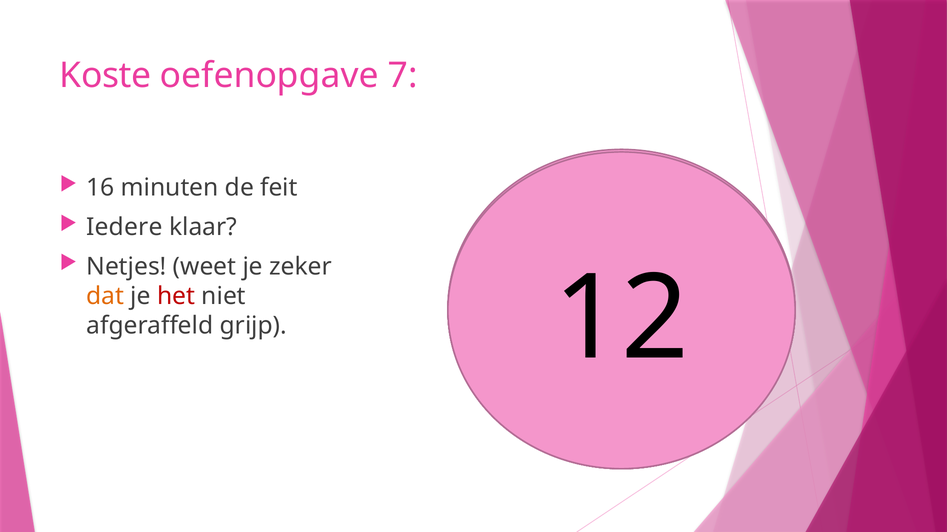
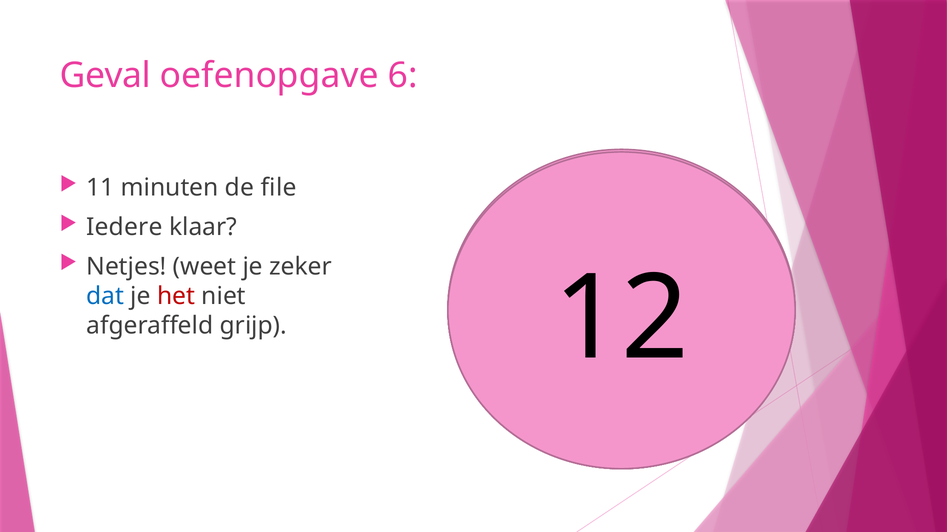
Koste: Koste -> Geval (105, 76)
7: 7 -> 6 (403, 76)
16: 16 -> 11 (100, 188)
feit: feit -> file (279, 188)
dat colour: orange -> blue (105, 296)
